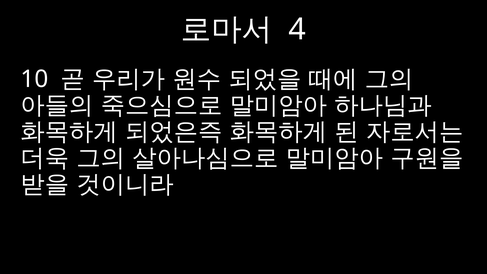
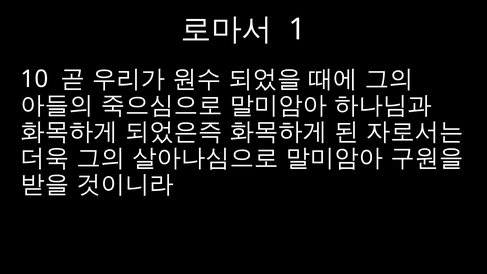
4: 4 -> 1 (297, 29)
